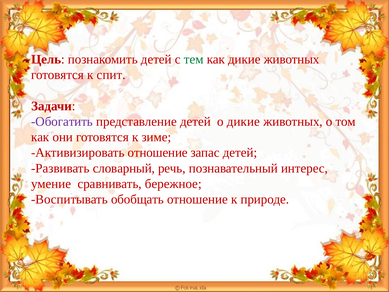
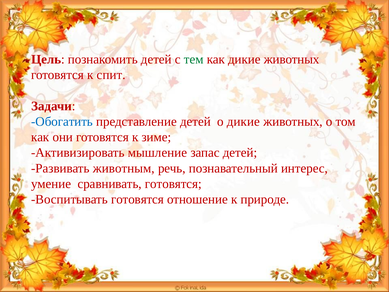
Обогатить colour: purple -> blue (62, 121)
Активизировать отношение: отношение -> мышление (158, 153)
словарный: словарный -> животным (124, 168)
сравнивать бережное: бережное -> готовятся (173, 184)
Воспитывать обобщать: обобщать -> готовятся (137, 199)
